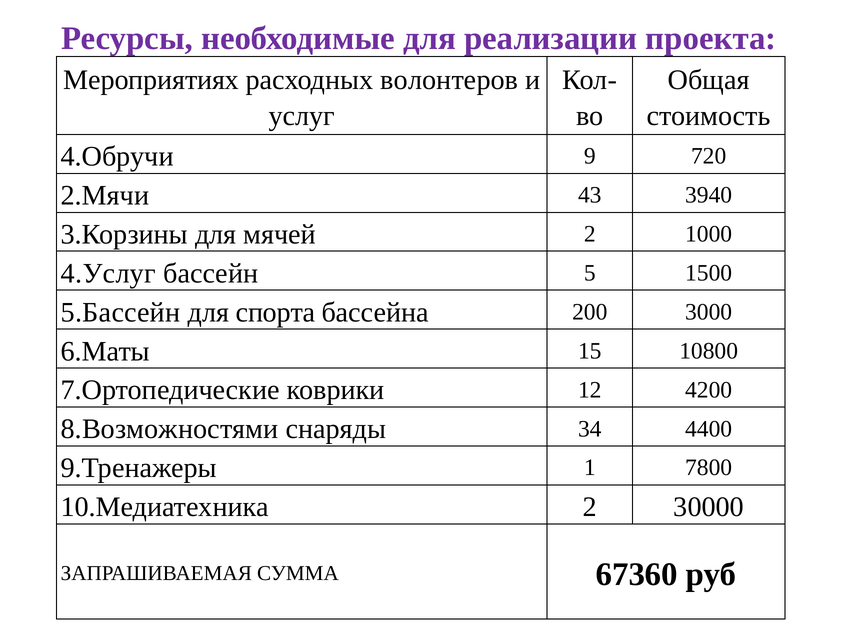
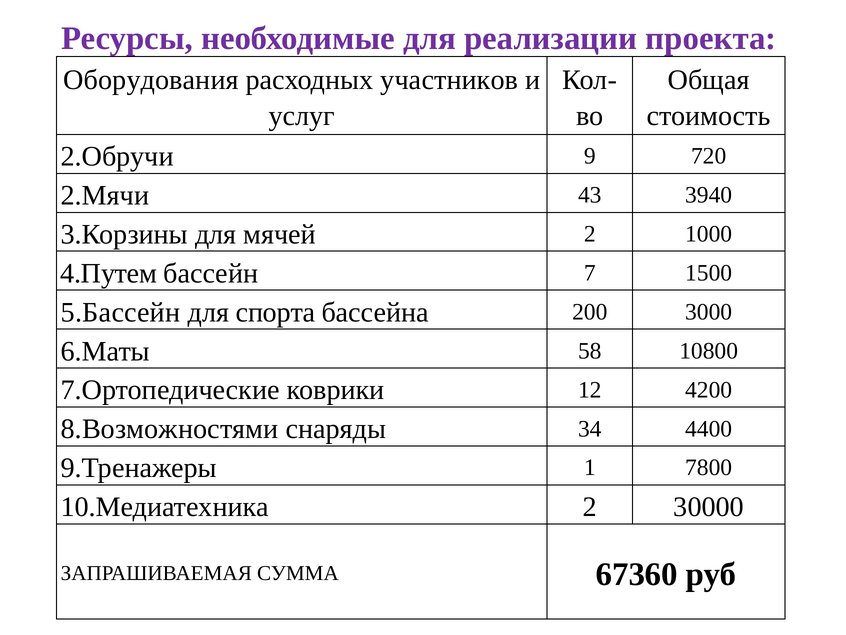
Мероприятиях: Мероприятиях -> Оборудования (151, 80)
волонтеров: волонтеров -> участников (449, 80)
4.Обручи: 4.Обручи -> 2.Обручи (117, 156)
4.Услуг: 4.Услуг -> 4.Путем (109, 273)
5: 5 -> 7 (590, 273)
15: 15 -> 58 (590, 351)
